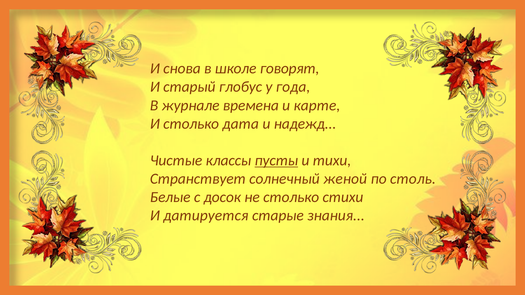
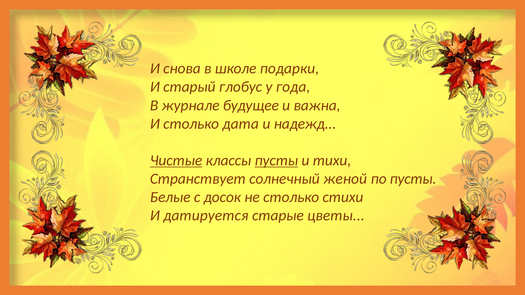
говорят: говорят -> подарки (289, 69)
времена: времена -> будущее (251, 105)
карте: карте -> важна (317, 105)
Чистые underline: none -> present (176, 161)
по столь: столь -> пусты (413, 179)
знания: знания -> цветы (336, 216)
